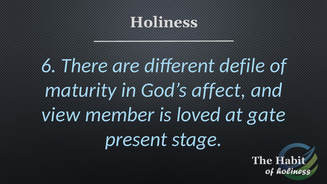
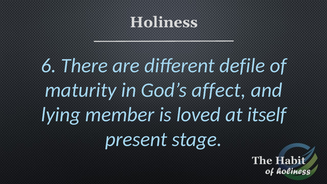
view: view -> lying (61, 115)
gate: gate -> itself (267, 115)
